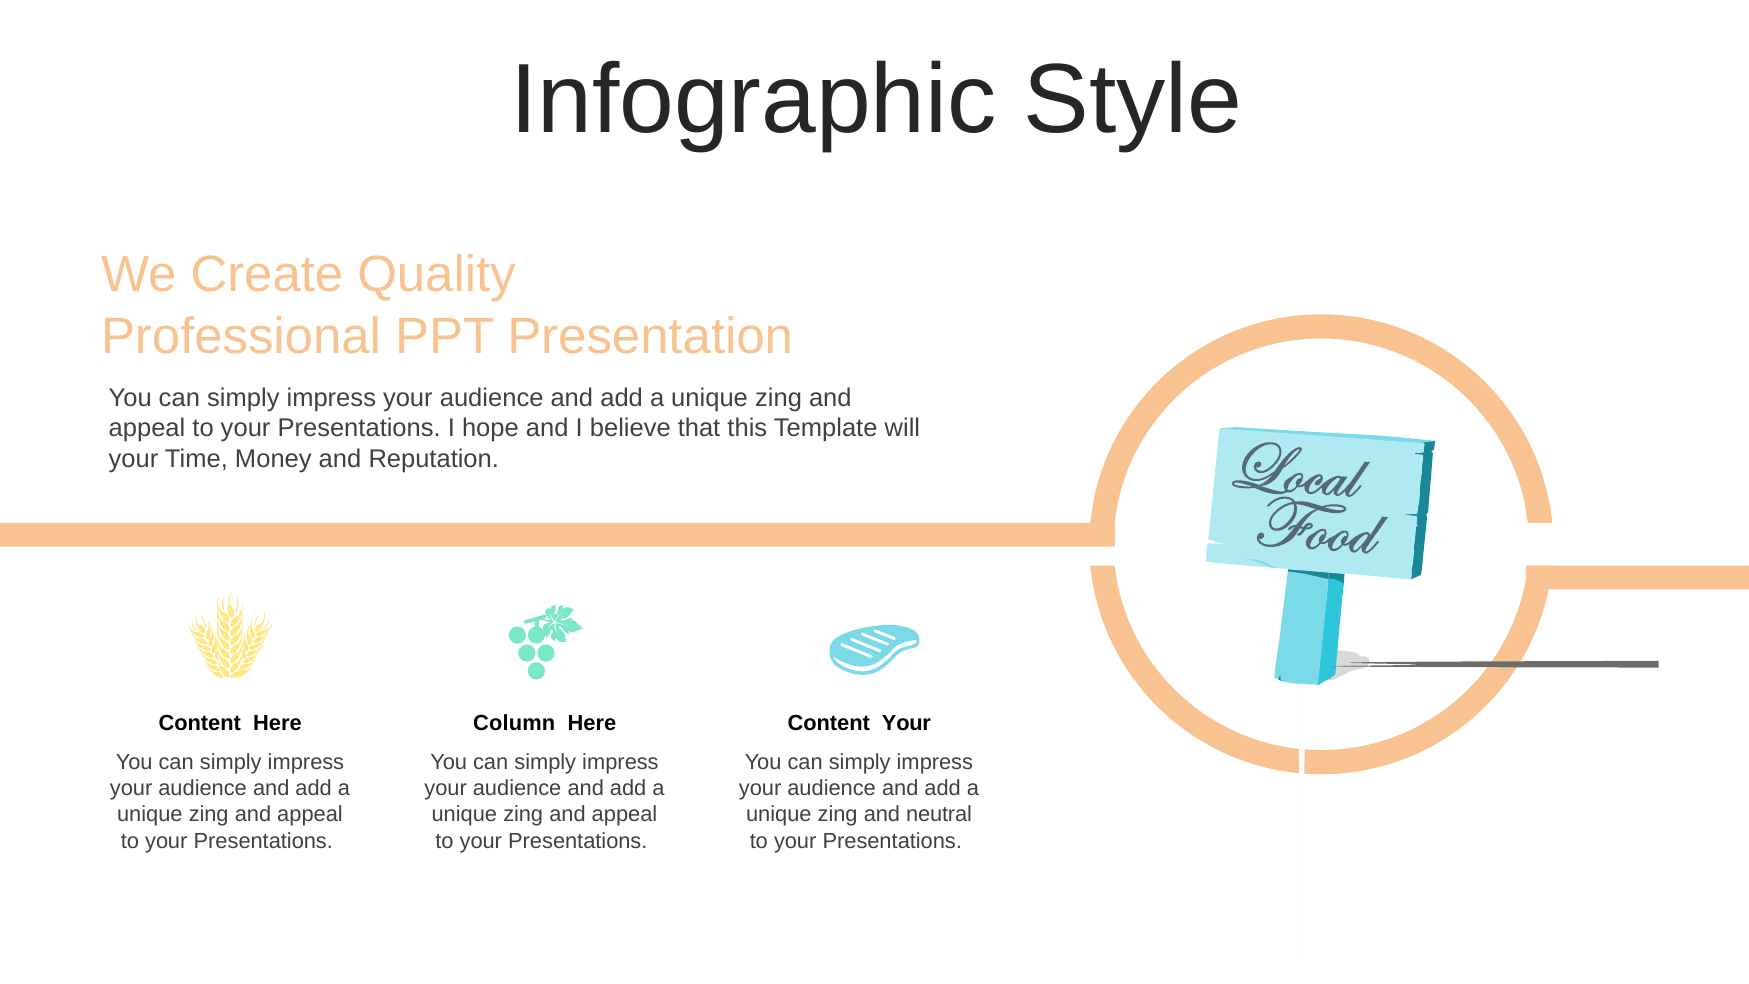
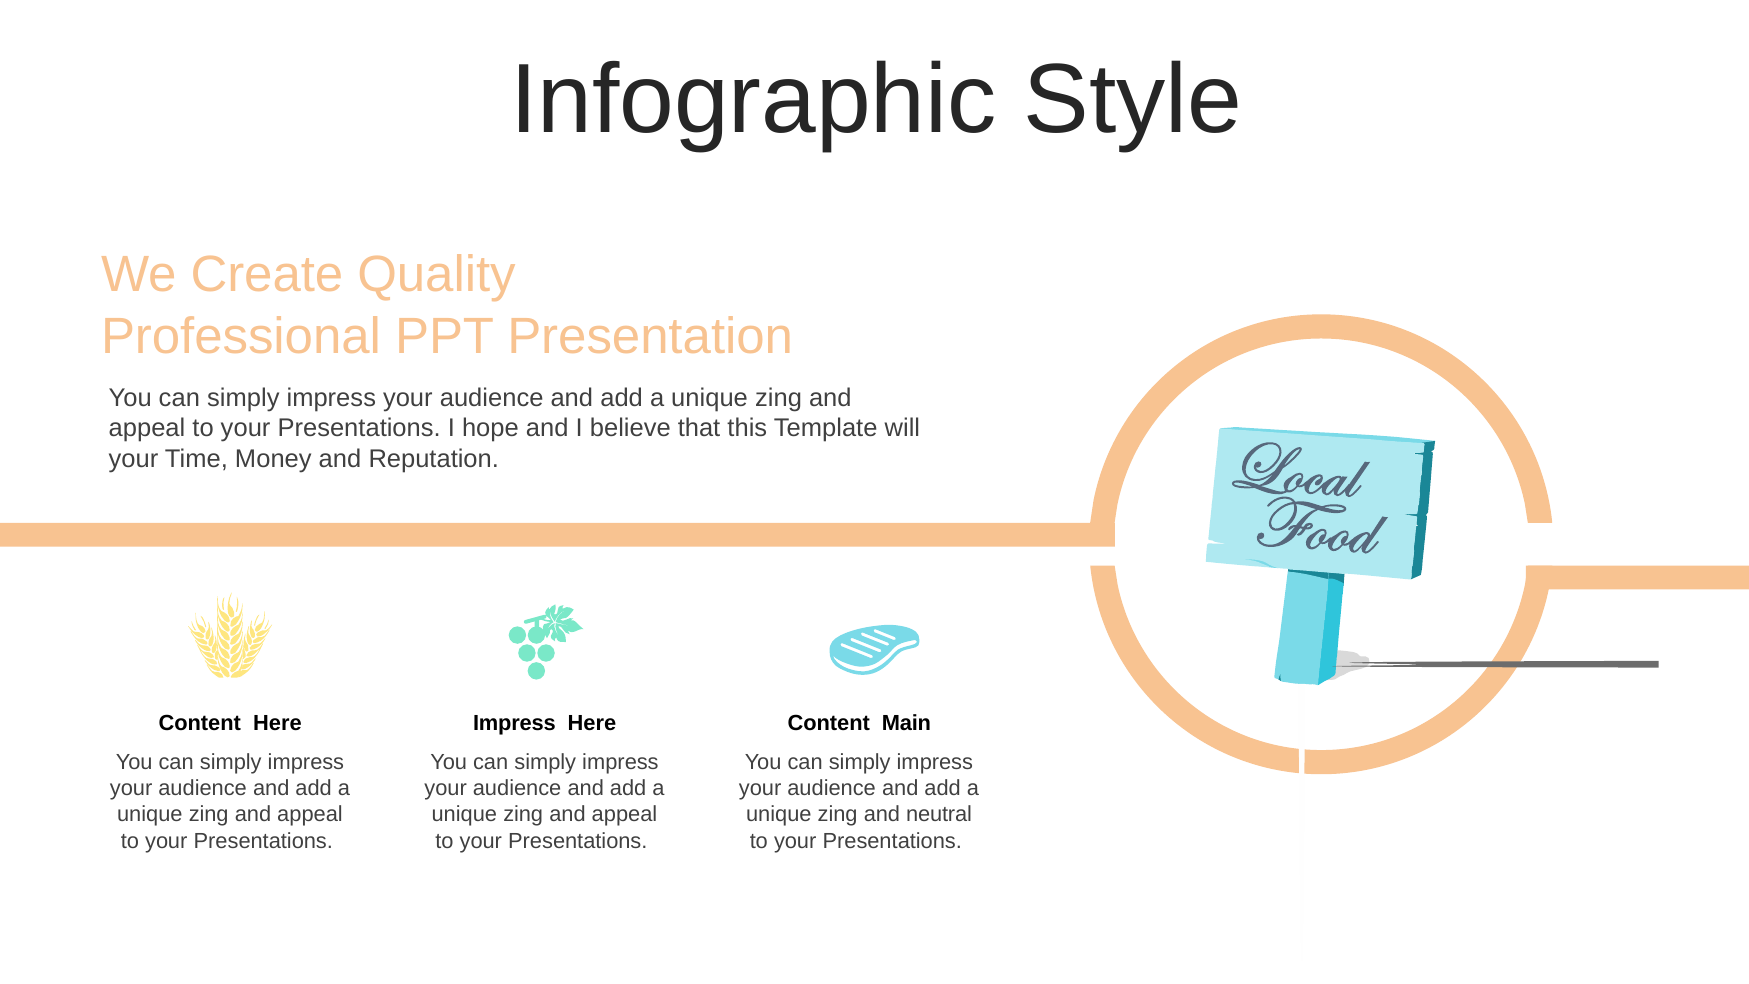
Column: Column -> Impress (514, 723)
Content Your: Your -> Main (906, 723)
